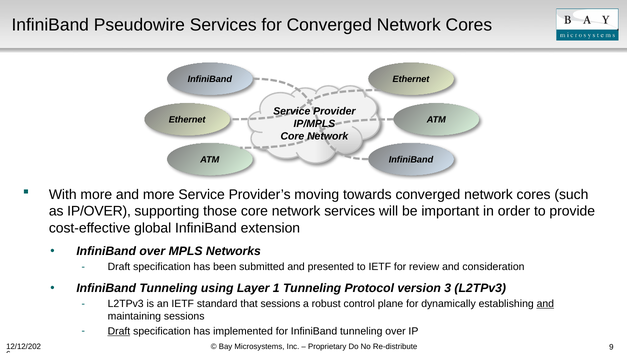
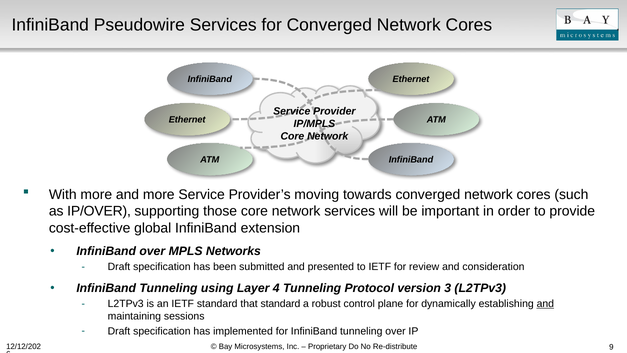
1: 1 -> 4 (276, 288)
that sessions: sessions -> standard (280, 304)
Draft underline: present -> none (119, 331)
